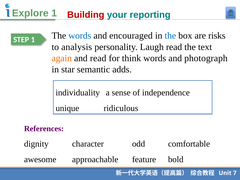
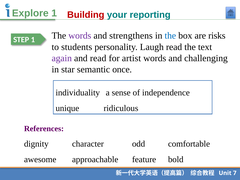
words colour: blue -> purple (80, 36)
encouraged: encouraged -> strengthens (131, 36)
analysis: analysis -> students (77, 47)
again colour: orange -> purple (62, 58)
think: think -> artist (131, 58)
photograph: photograph -> challenging (206, 58)
adds: adds -> once (122, 69)
